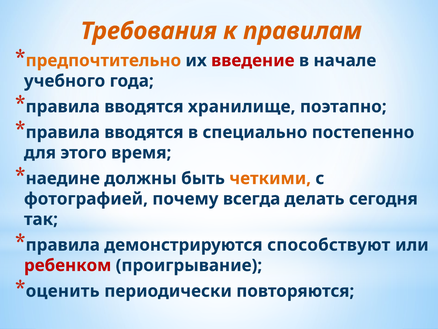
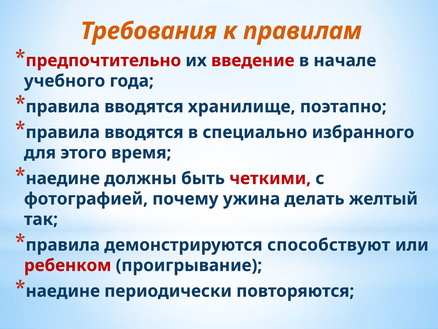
предпочтительно colour: orange -> red (103, 60)
постепенно: постепенно -> избранного (363, 132)
четкими colour: orange -> red (270, 178)
всегда: всегда -> ужина (252, 199)
сегодня: сегодня -> желтый (383, 199)
оценить: оценить -> наедине (63, 291)
